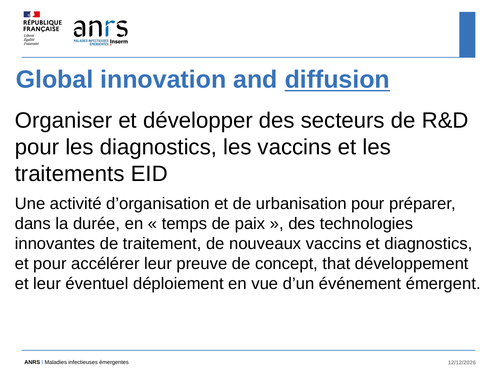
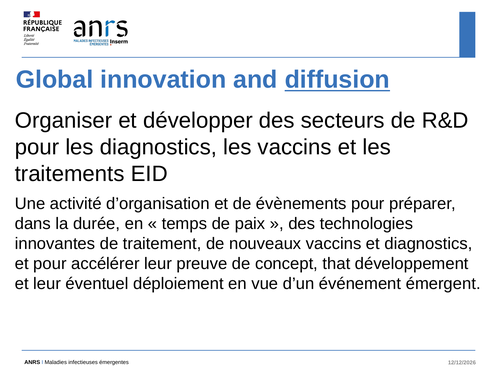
urbanisation: urbanisation -> évènements (301, 204)
